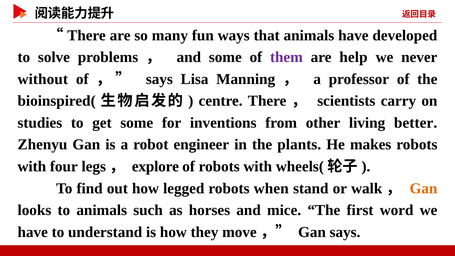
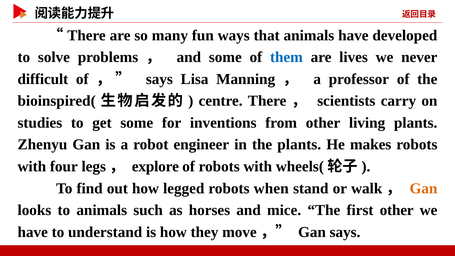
them colour: purple -> blue (286, 57)
help: help -> lives (354, 57)
without: without -> difficult (43, 79)
living better: better -> plants (416, 123)
first word: word -> other (397, 210)
